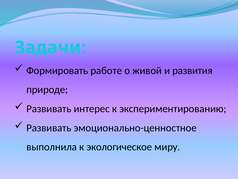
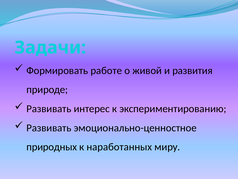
выполнила: выполнила -> природных (52, 147)
экологическое: экологическое -> наработанных (119, 147)
